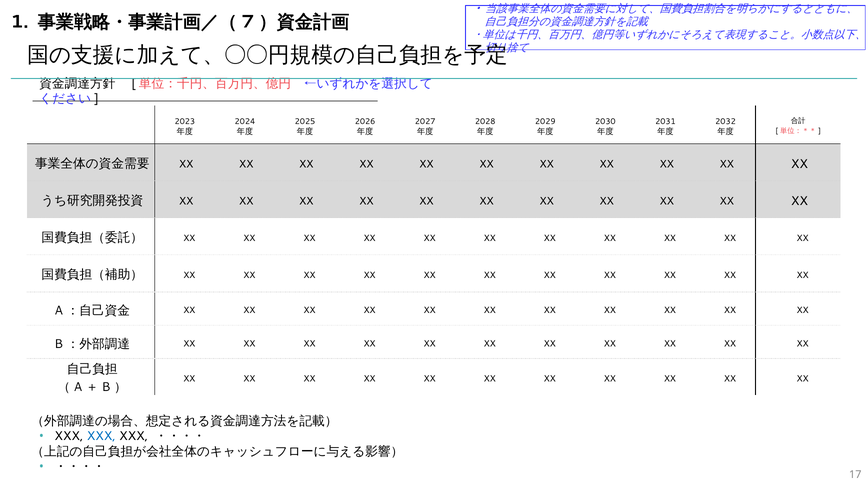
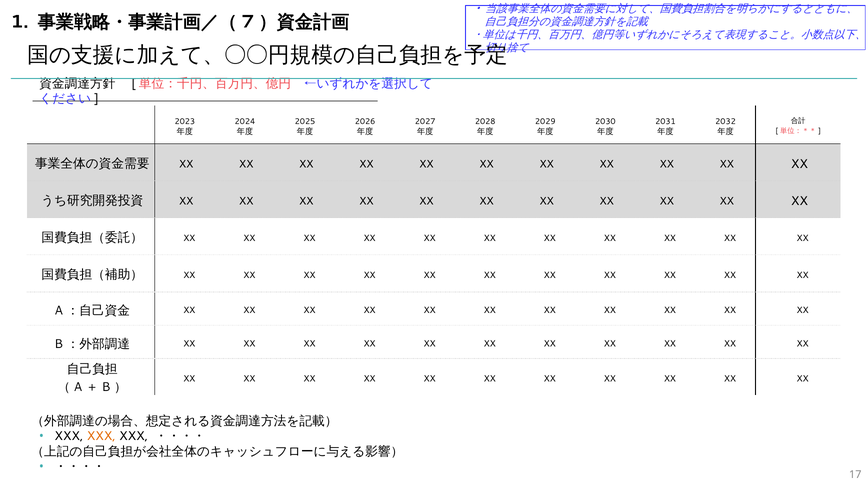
XXX colour: blue -> orange (101, 436)
